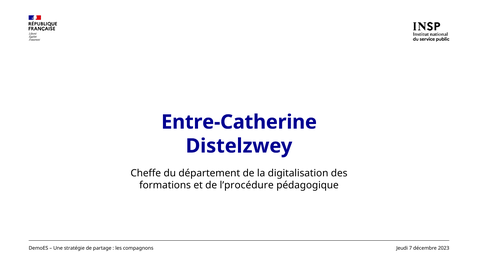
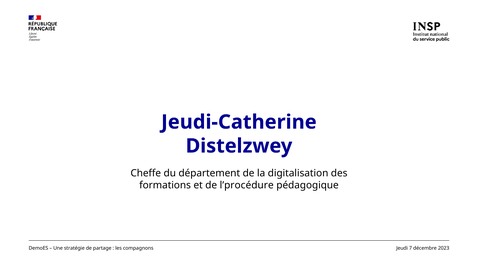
Entre-Catherine: Entre-Catherine -> Jeudi-Catherine (239, 122)
